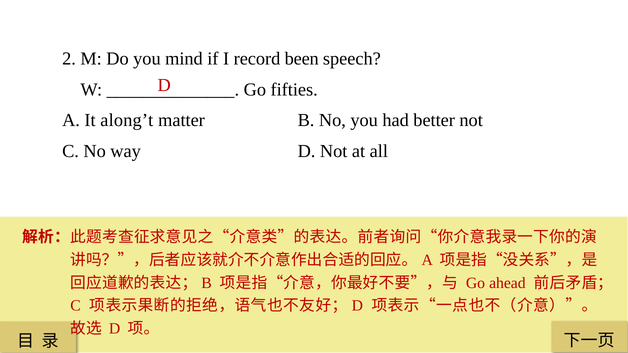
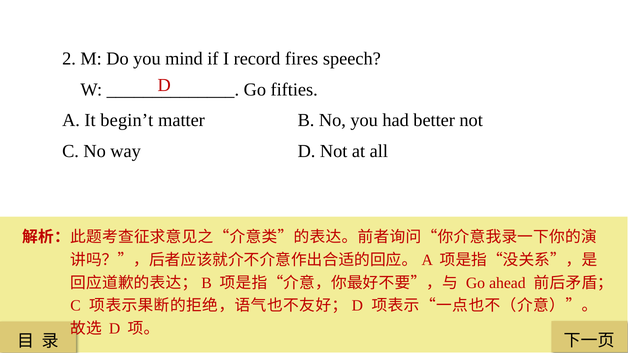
been: been -> fires (302, 59)
along’t: along’t -> begin’t (127, 120)
